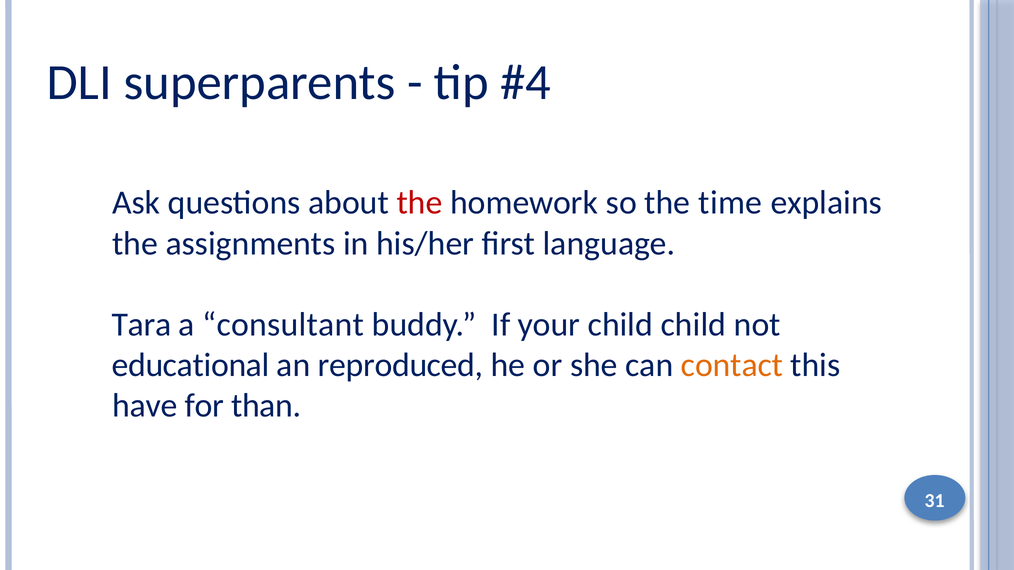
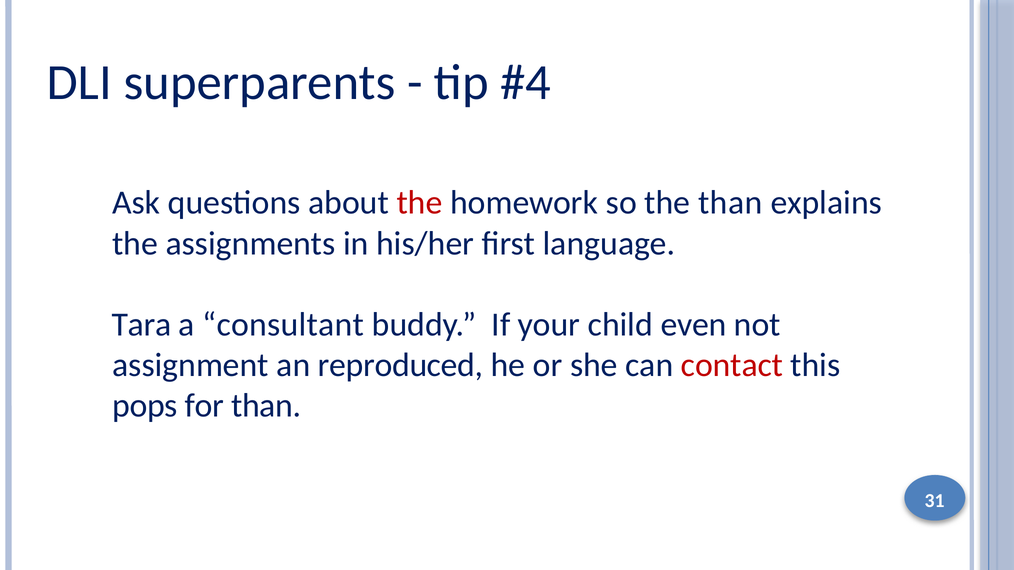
the time: time -> than (730, 203)
child child: child -> even (693, 325)
educational: educational -> assignment (190, 365)
contact colour: orange -> red (732, 365)
have: have -> pops (145, 406)
